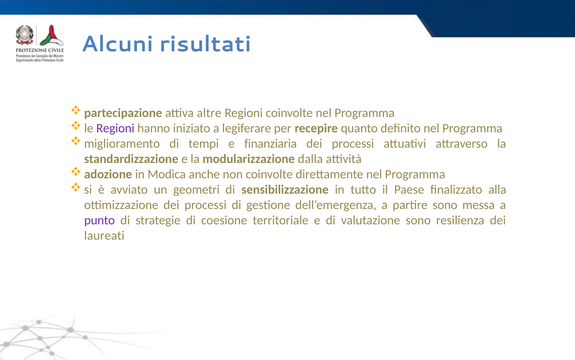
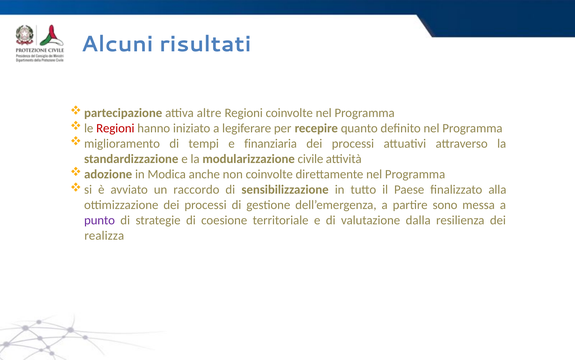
Regioni colour: purple -> red (115, 128)
dalla: dalla -> civile (310, 159)
geometri: geometri -> raccordo (196, 189)
valutazione sono: sono -> dalla (418, 220)
laureati: laureati -> realizza (104, 235)
